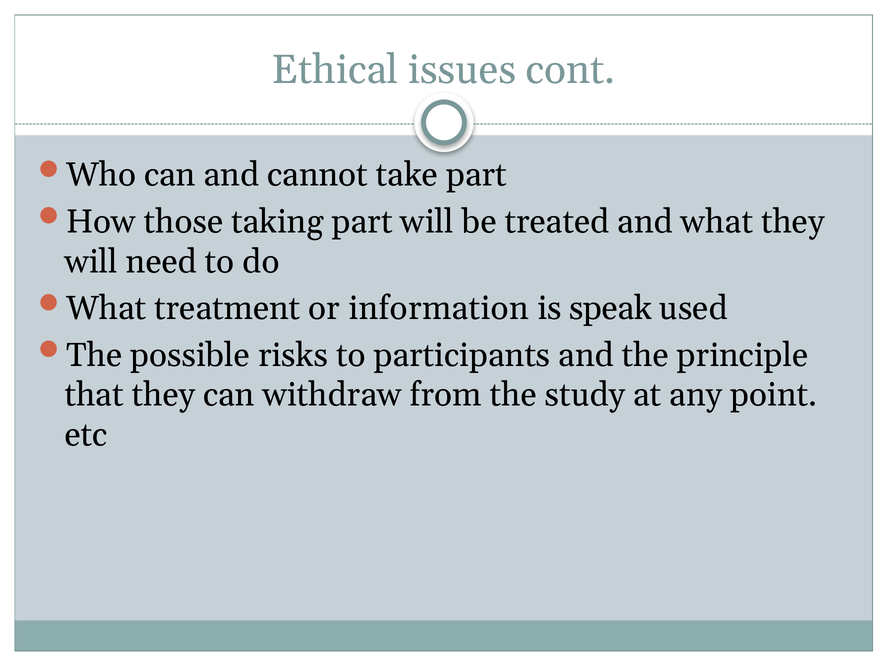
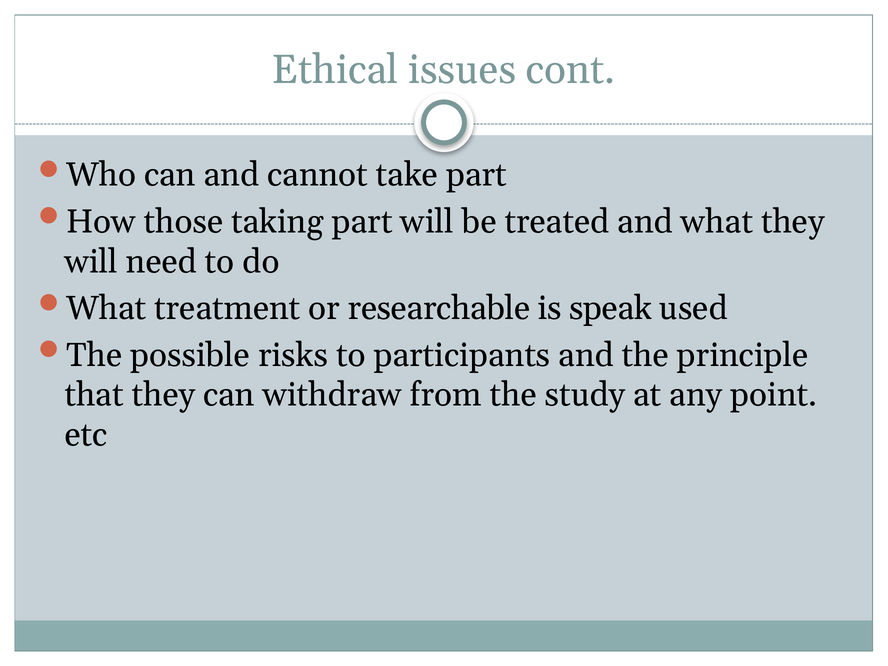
information: information -> researchable (439, 308)
